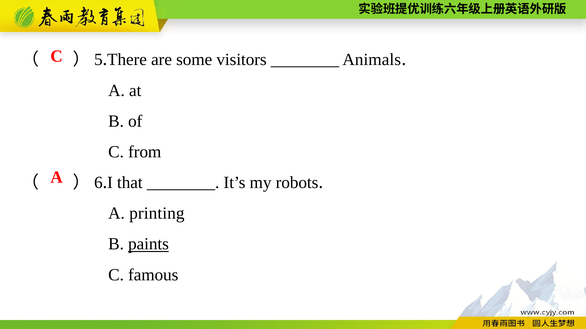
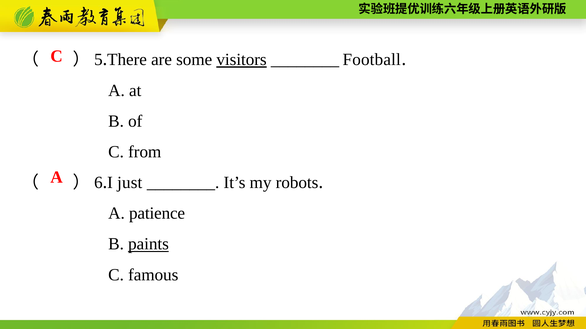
visitors underline: none -> present (242, 60)
Animals: Animals -> Football (372, 60)
that: that -> just (130, 183)
printing: printing -> patience (157, 214)
